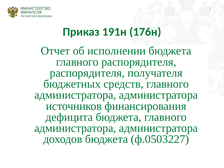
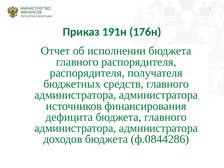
ф.0503227: ф.0503227 -> ф.0844286 (160, 139)
